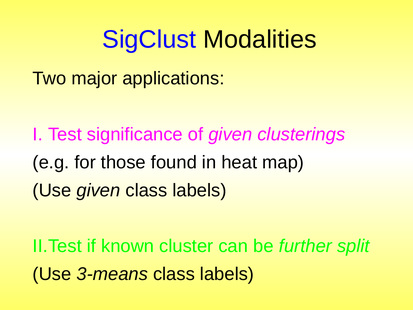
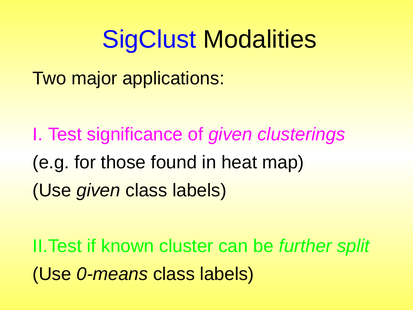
3-means: 3-means -> 0-means (112, 274)
